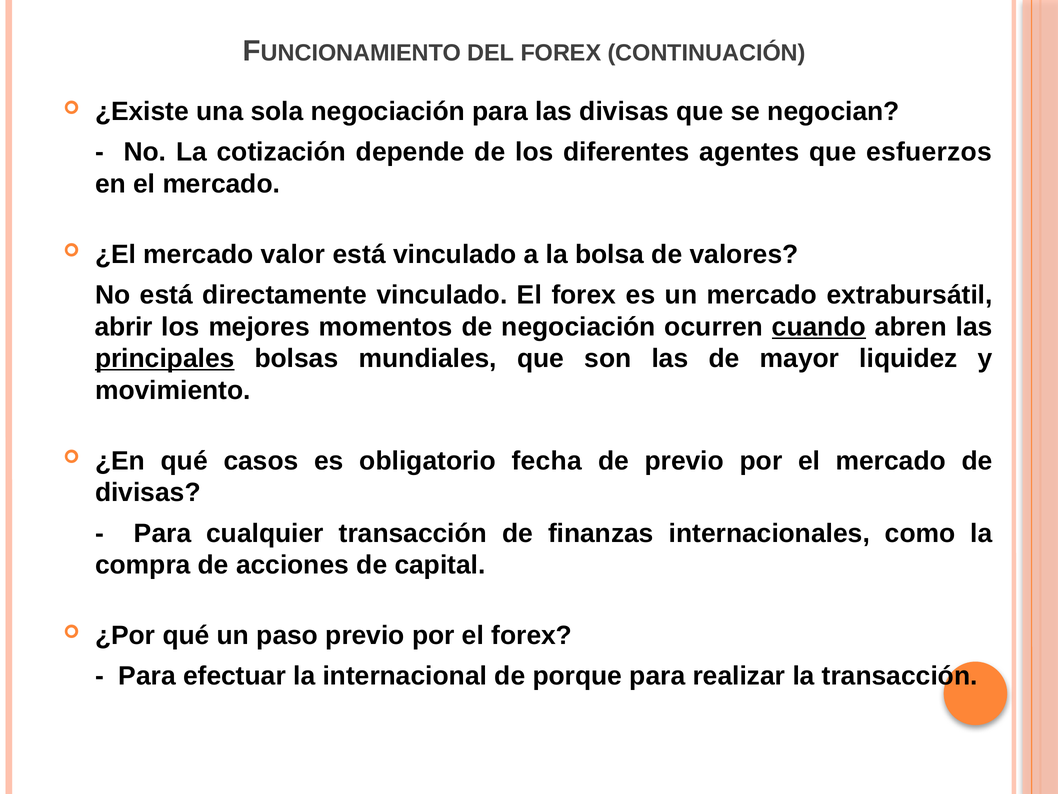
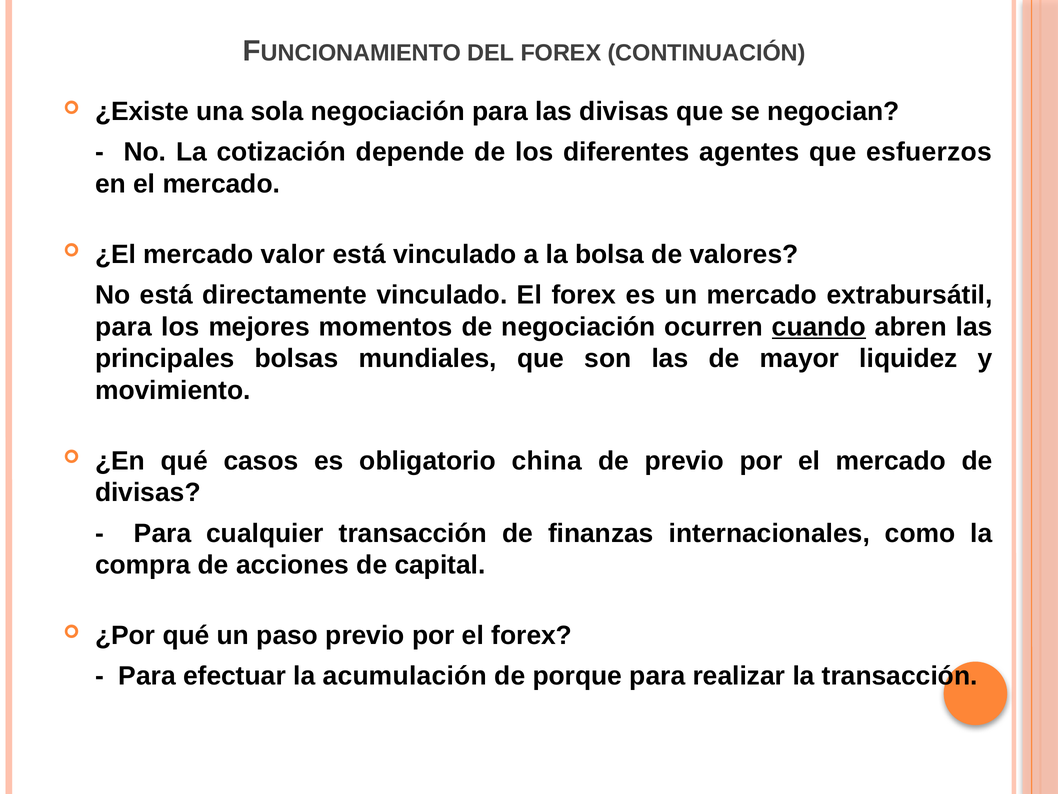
abrir: abrir -> para (124, 327)
principales underline: present -> none (165, 358)
fecha: fecha -> china (547, 461)
internacional: internacional -> acumulación (405, 676)
